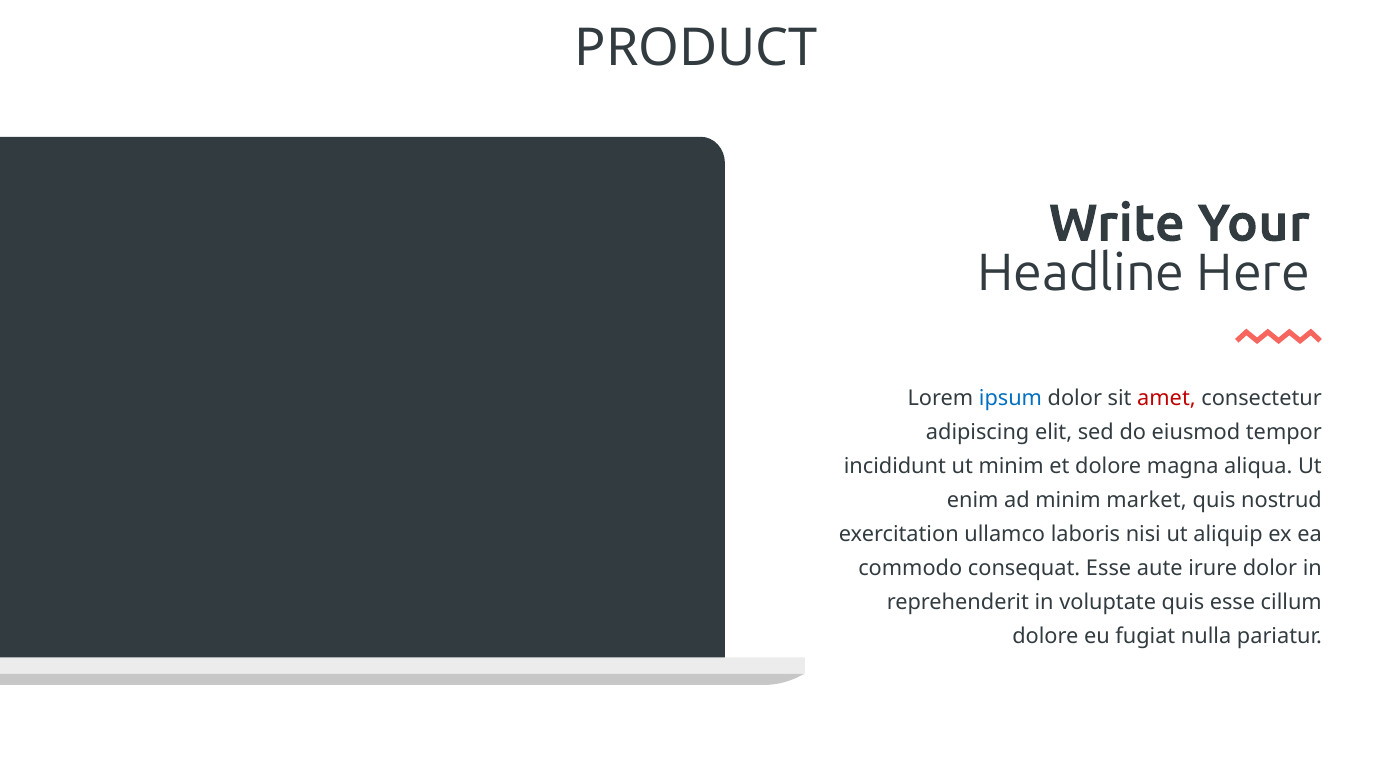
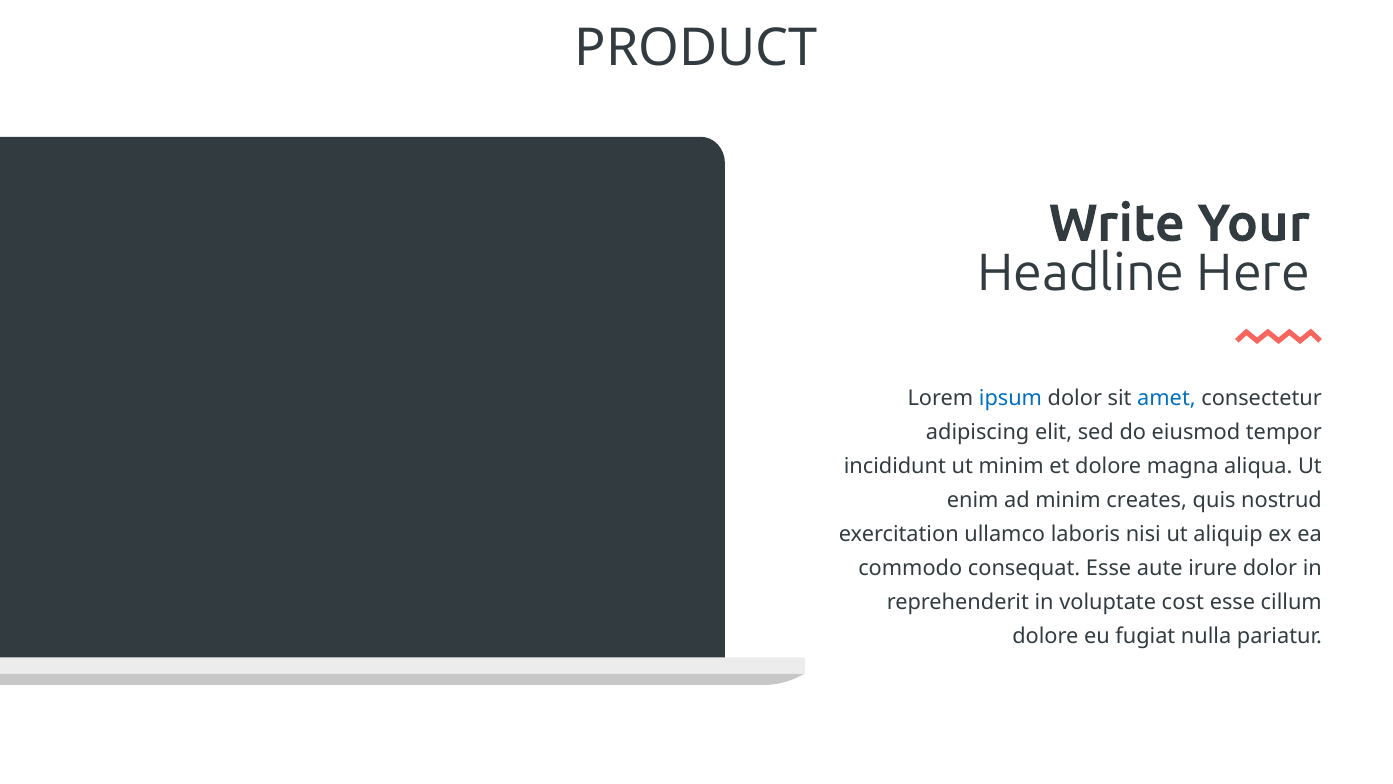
amet colour: red -> blue (1166, 398)
market: market -> creates (1147, 500)
voluptate quis: quis -> cost (1183, 602)
